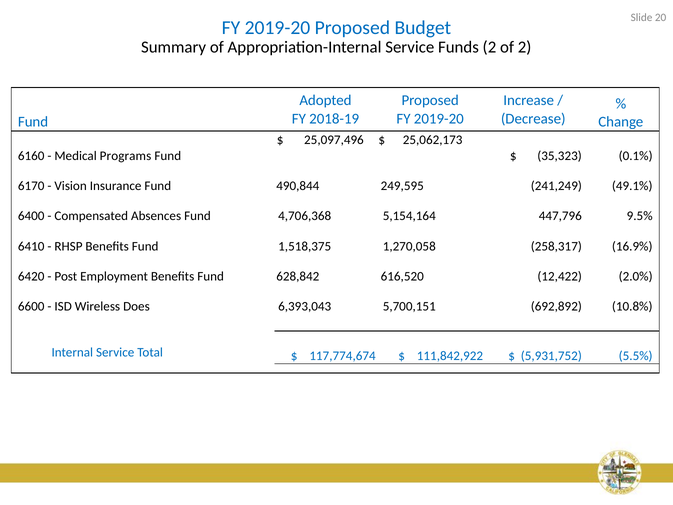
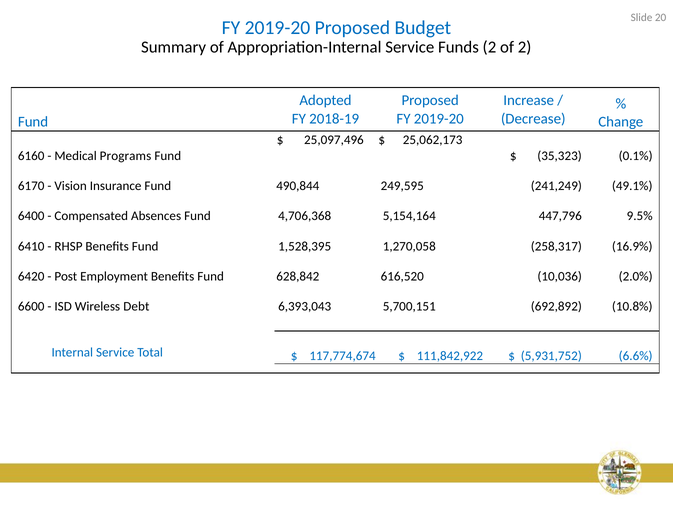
1,518,375: 1,518,375 -> 1,528,395 (305, 246)
12,422: 12,422 -> 10,036 (560, 276)
Does: Does -> Debt (136, 306)
5.5%: 5.5% -> 6.6% (636, 356)
